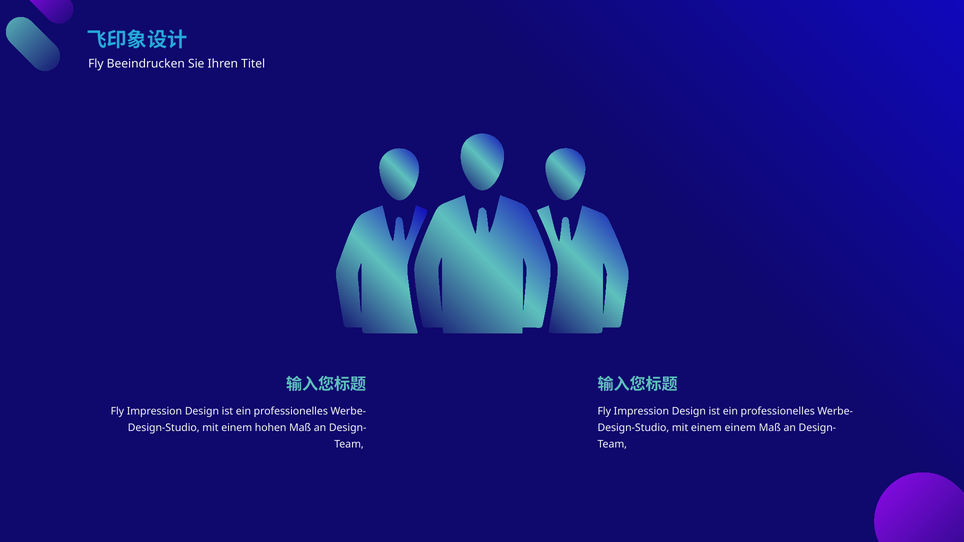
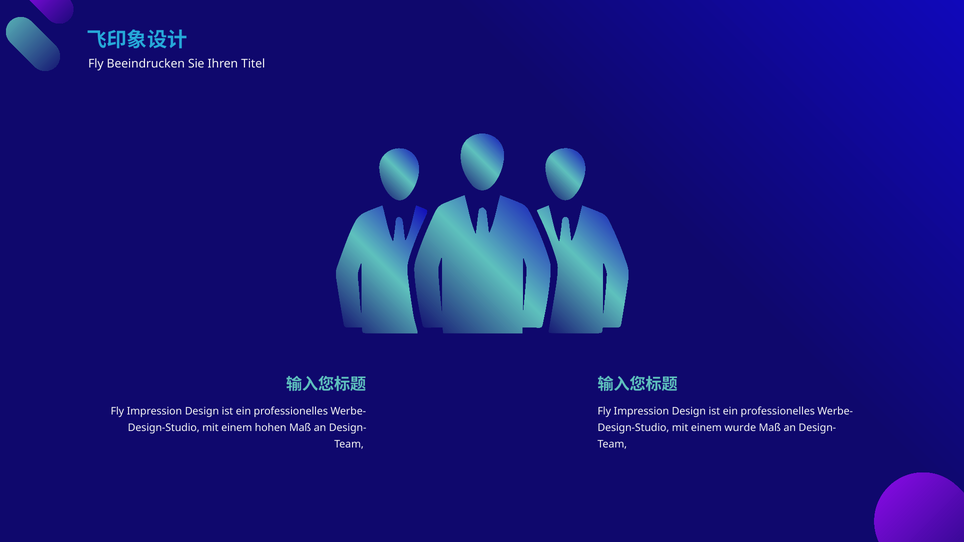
einem einem: einem -> wurde (740, 428)
